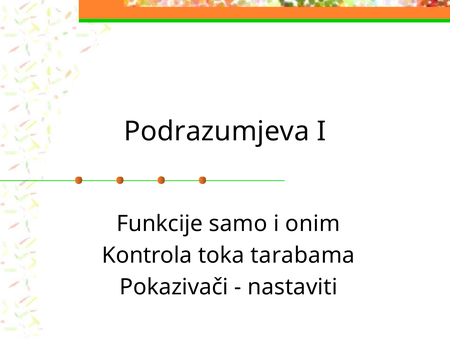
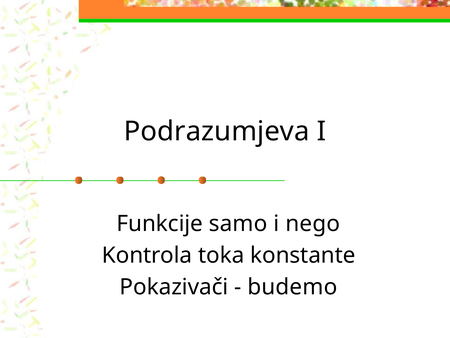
onim: onim -> nego (313, 223)
tarabama: tarabama -> konstante (303, 255)
nastaviti: nastaviti -> budemo (292, 286)
